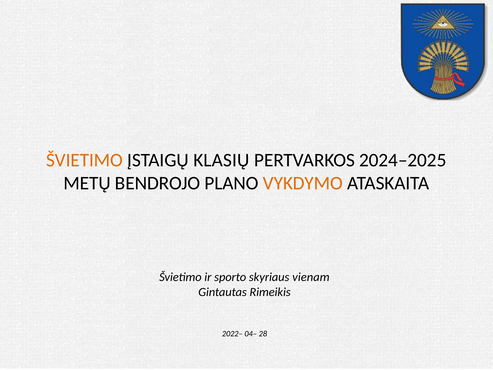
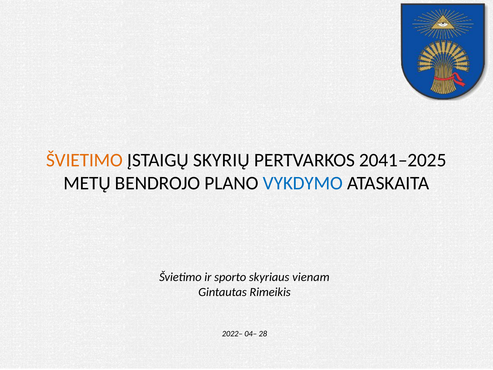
KLASIŲ: KLASIŲ -> SKYRIŲ (221, 160)
2024–2025: 2024–2025 -> 2041–2025 (403, 160)
VYKDYMO colour: orange -> blue (303, 183)
